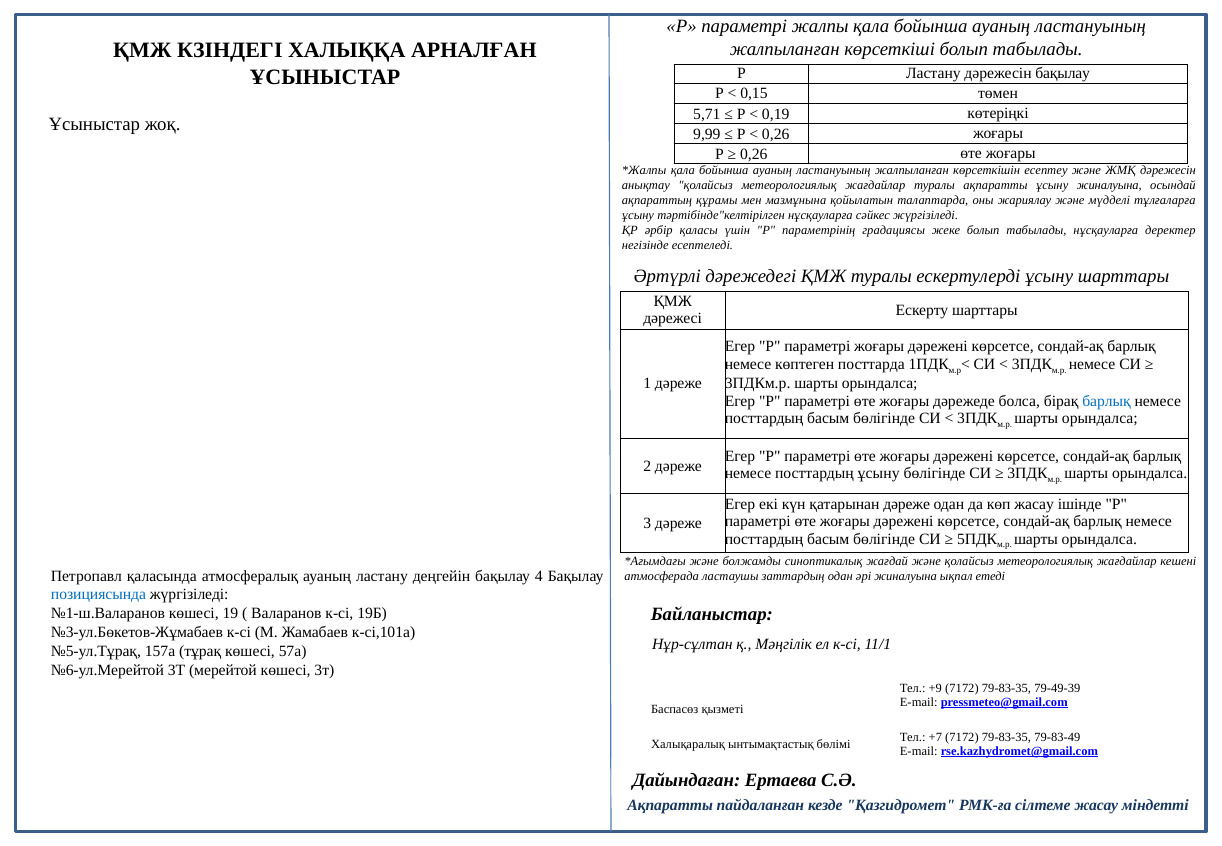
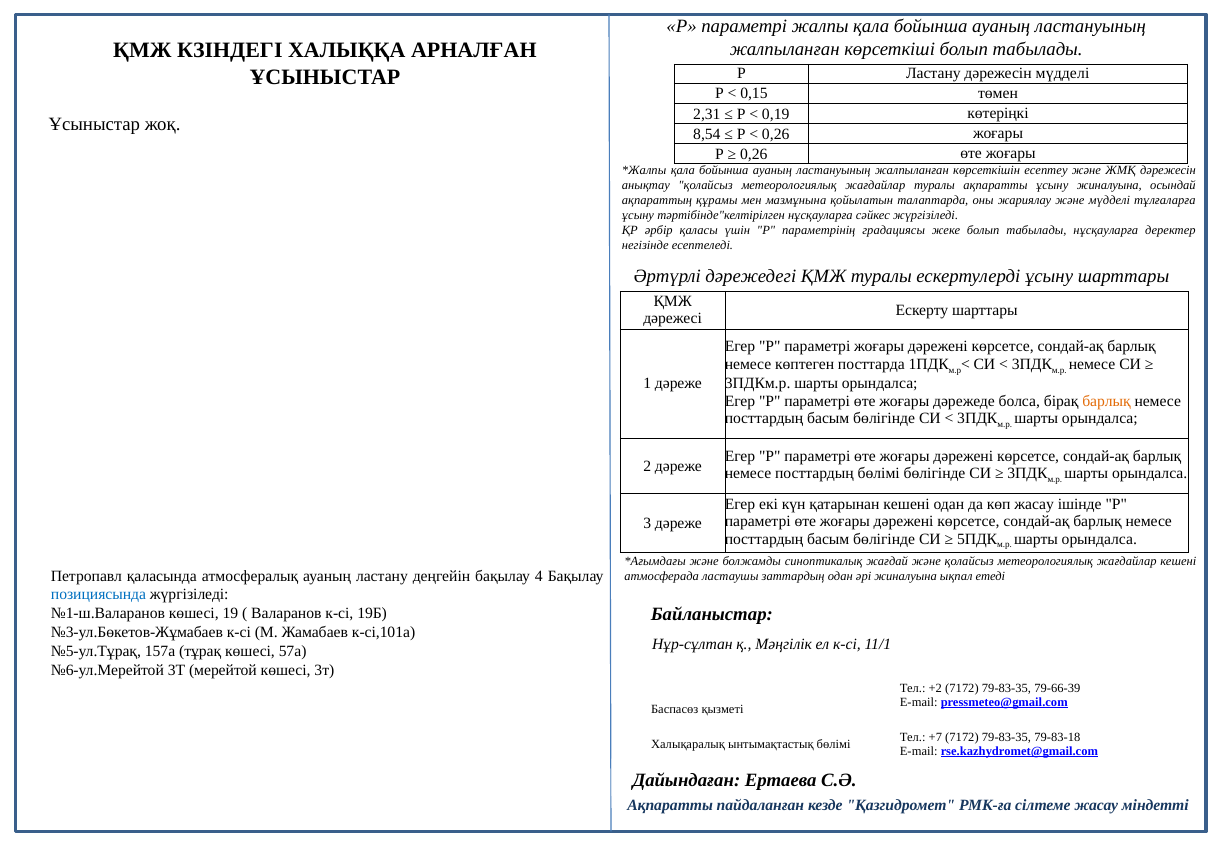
дәрежесін бақылау: бақылау -> мүдделі (1063, 74)
5,71: 5,71 -> 2,31 (707, 114)
9,99: 9,99 -> 8,54 (707, 134)
барлық colour: blue -> orange (1106, 401)
посттардың ұсыну: ұсыну -> бөлімі (879, 473)
қатарынан дәреже: дәреже -> кешені (907, 504)
+9: +9 -> +2 (935, 688)
79-49-39: 79-49-39 -> 79-66-39 (1057, 688)
79-83-49: 79-83-49 -> 79-83-18 (1057, 737)
